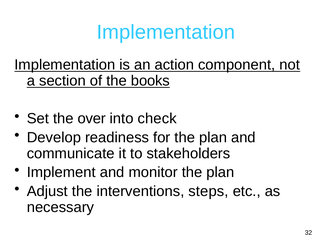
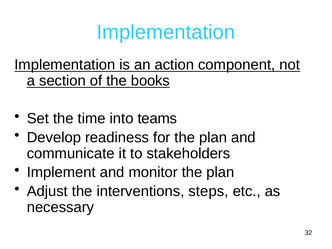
over: over -> time (92, 119)
check: check -> teams (157, 119)
